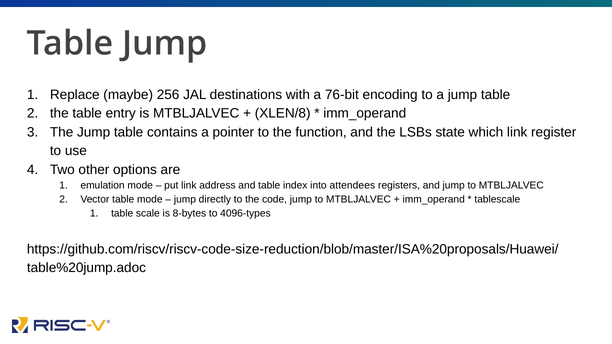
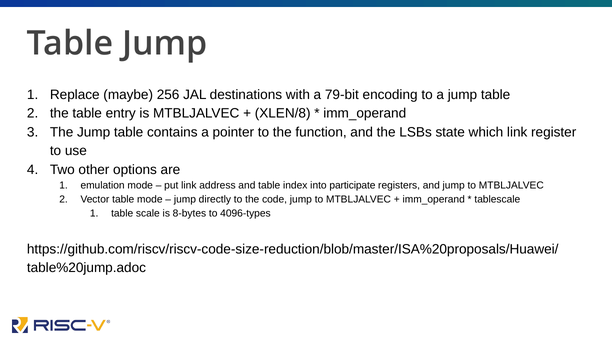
76-bit: 76-bit -> 79-bit (342, 95)
attendees: attendees -> participate (352, 186)
